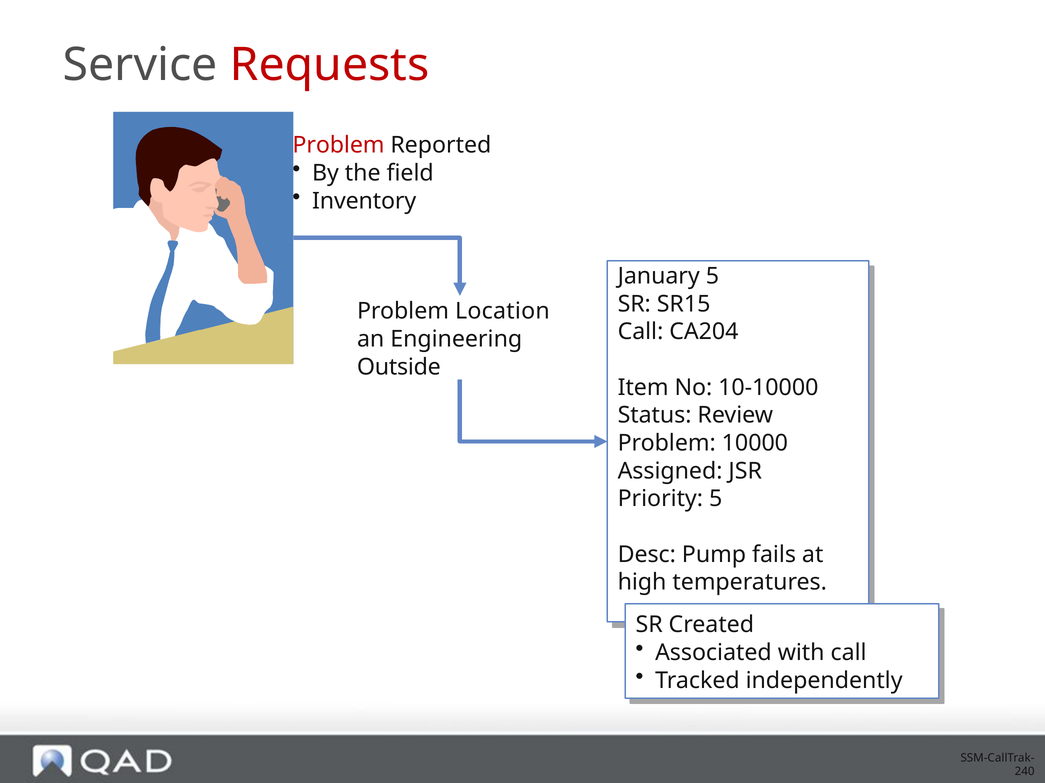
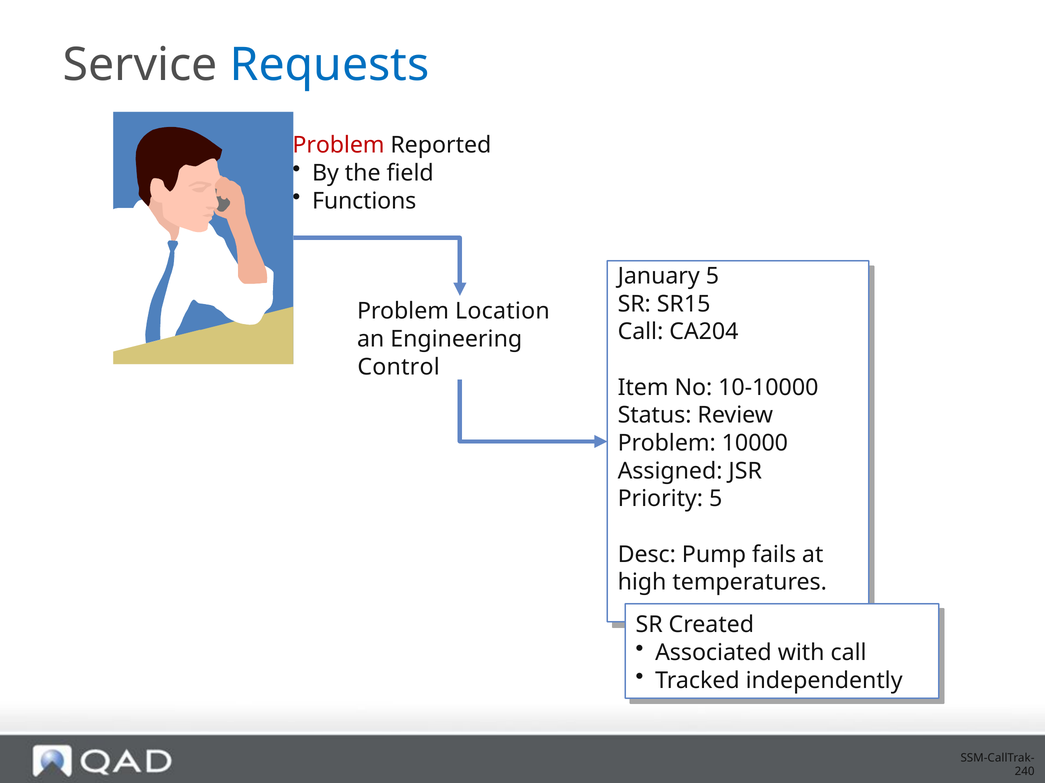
Requests colour: red -> blue (330, 65)
Inventory: Inventory -> Functions (364, 201)
Outside: Outside -> Control (399, 367)
